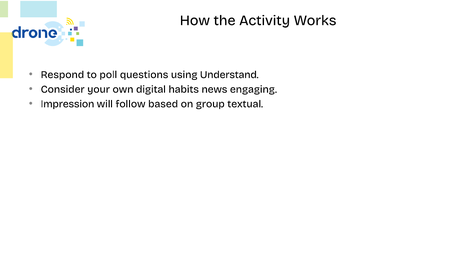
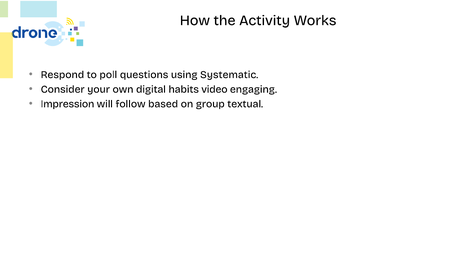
Understand: Understand -> Systematic (229, 75)
news: news -> video (214, 89)
